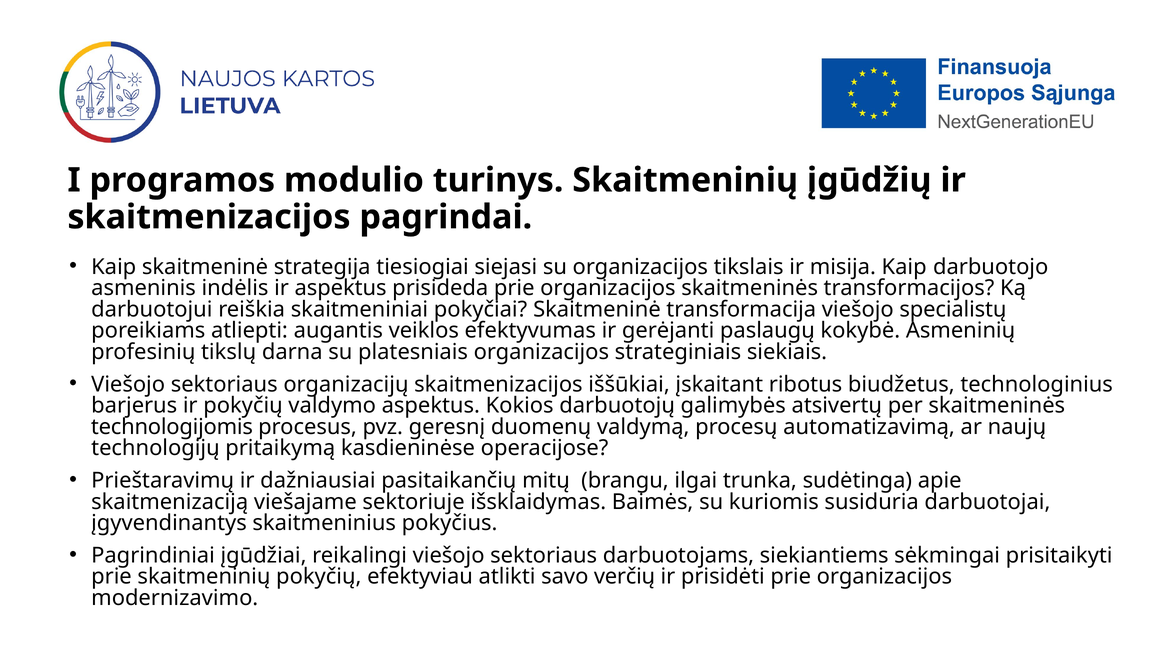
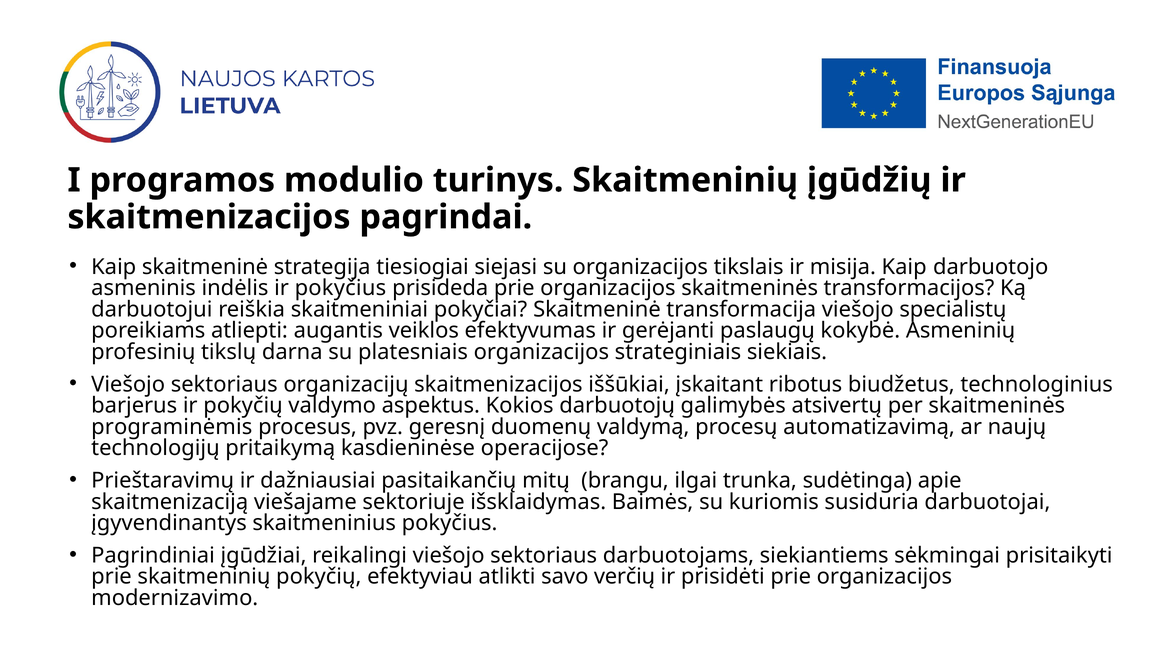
ir aspektus: aspektus -> pokyčius (340, 288)
technologijomis: technologijomis -> programinėmis (172, 427)
